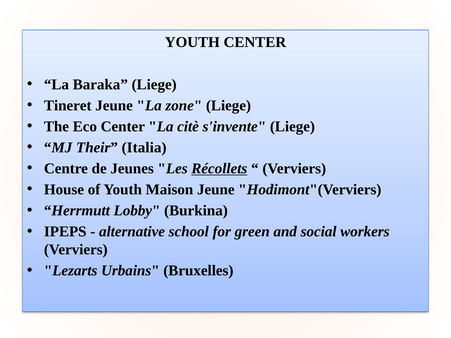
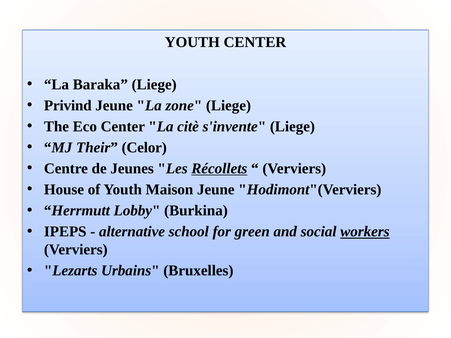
Tineret: Tineret -> Privind (68, 106)
Italia: Italia -> Celor (144, 148)
workers underline: none -> present (365, 232)
